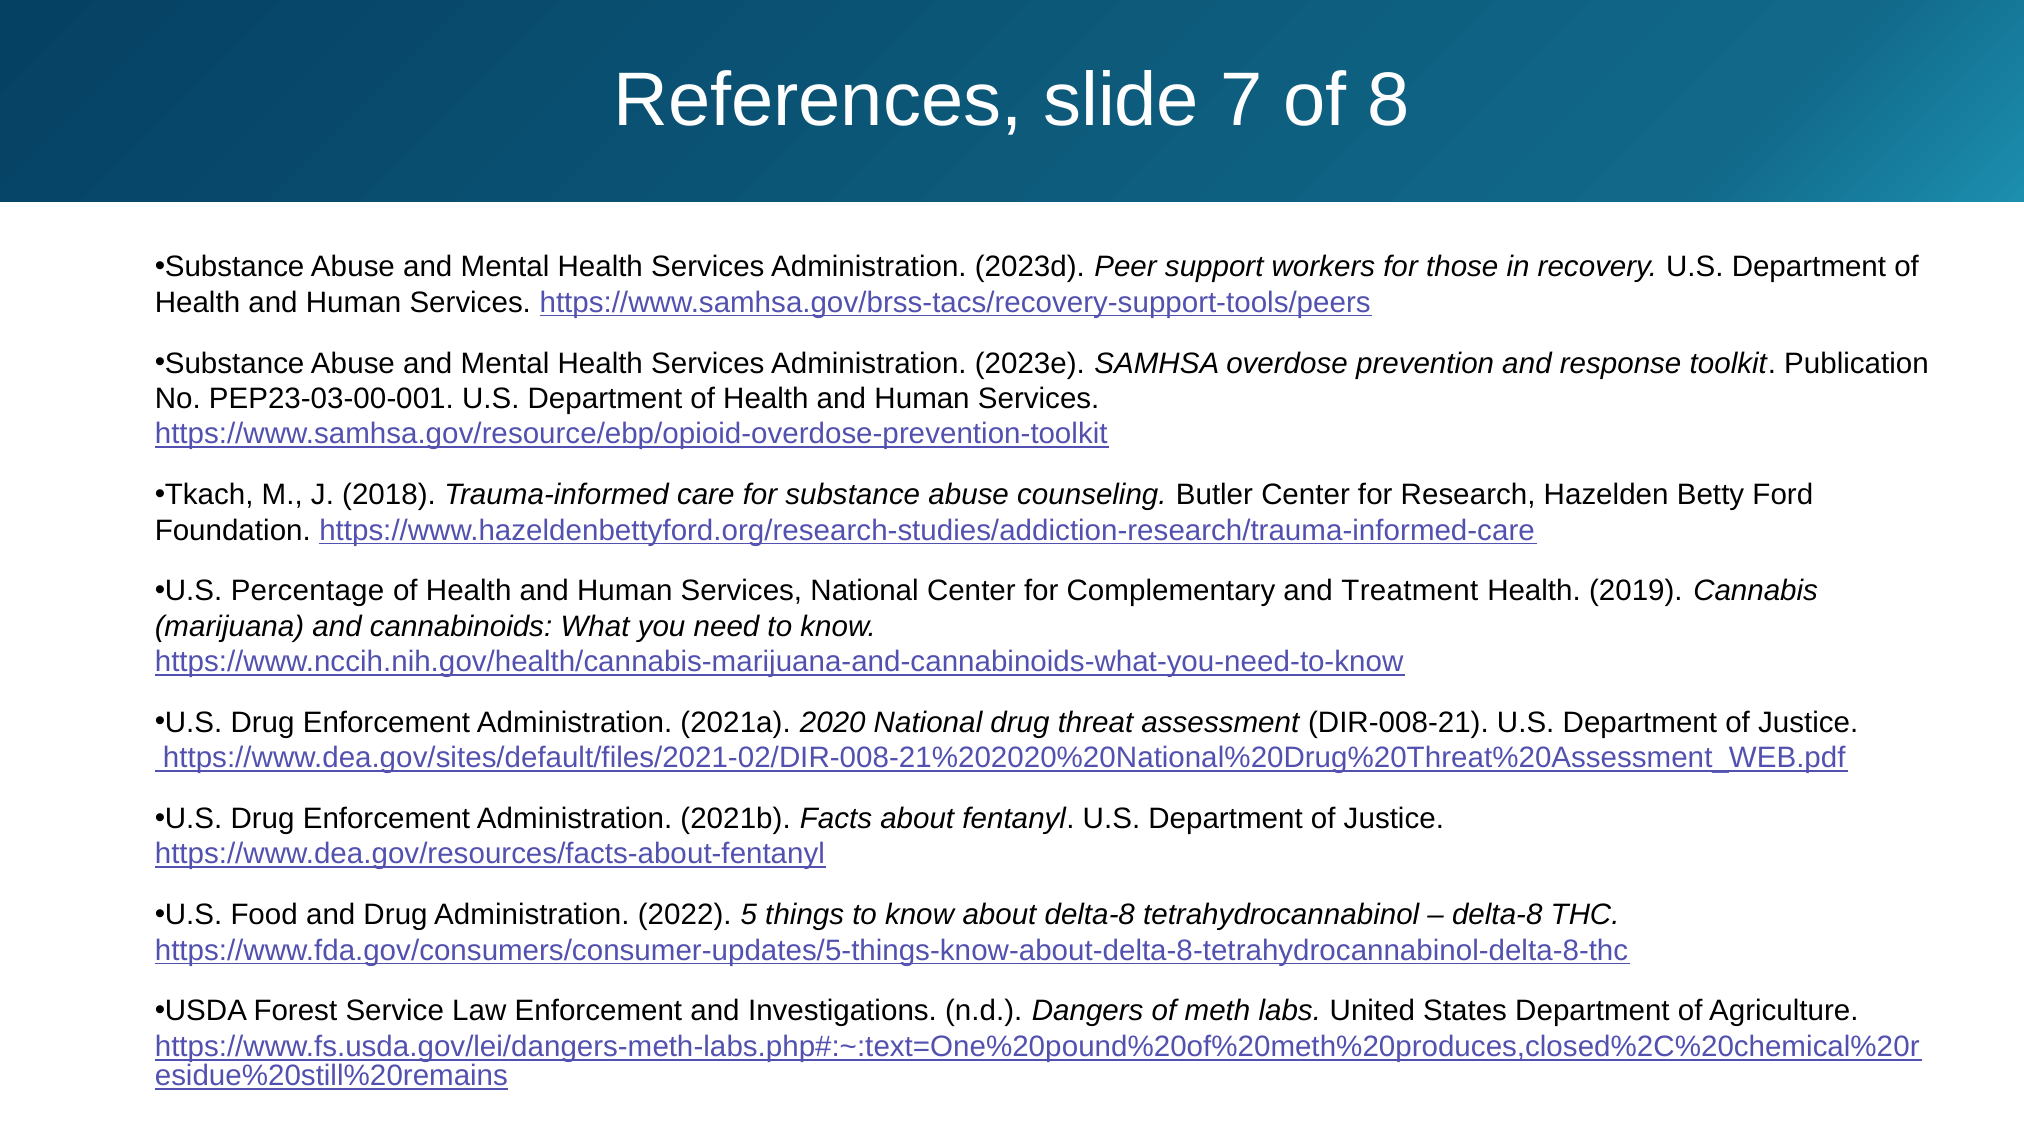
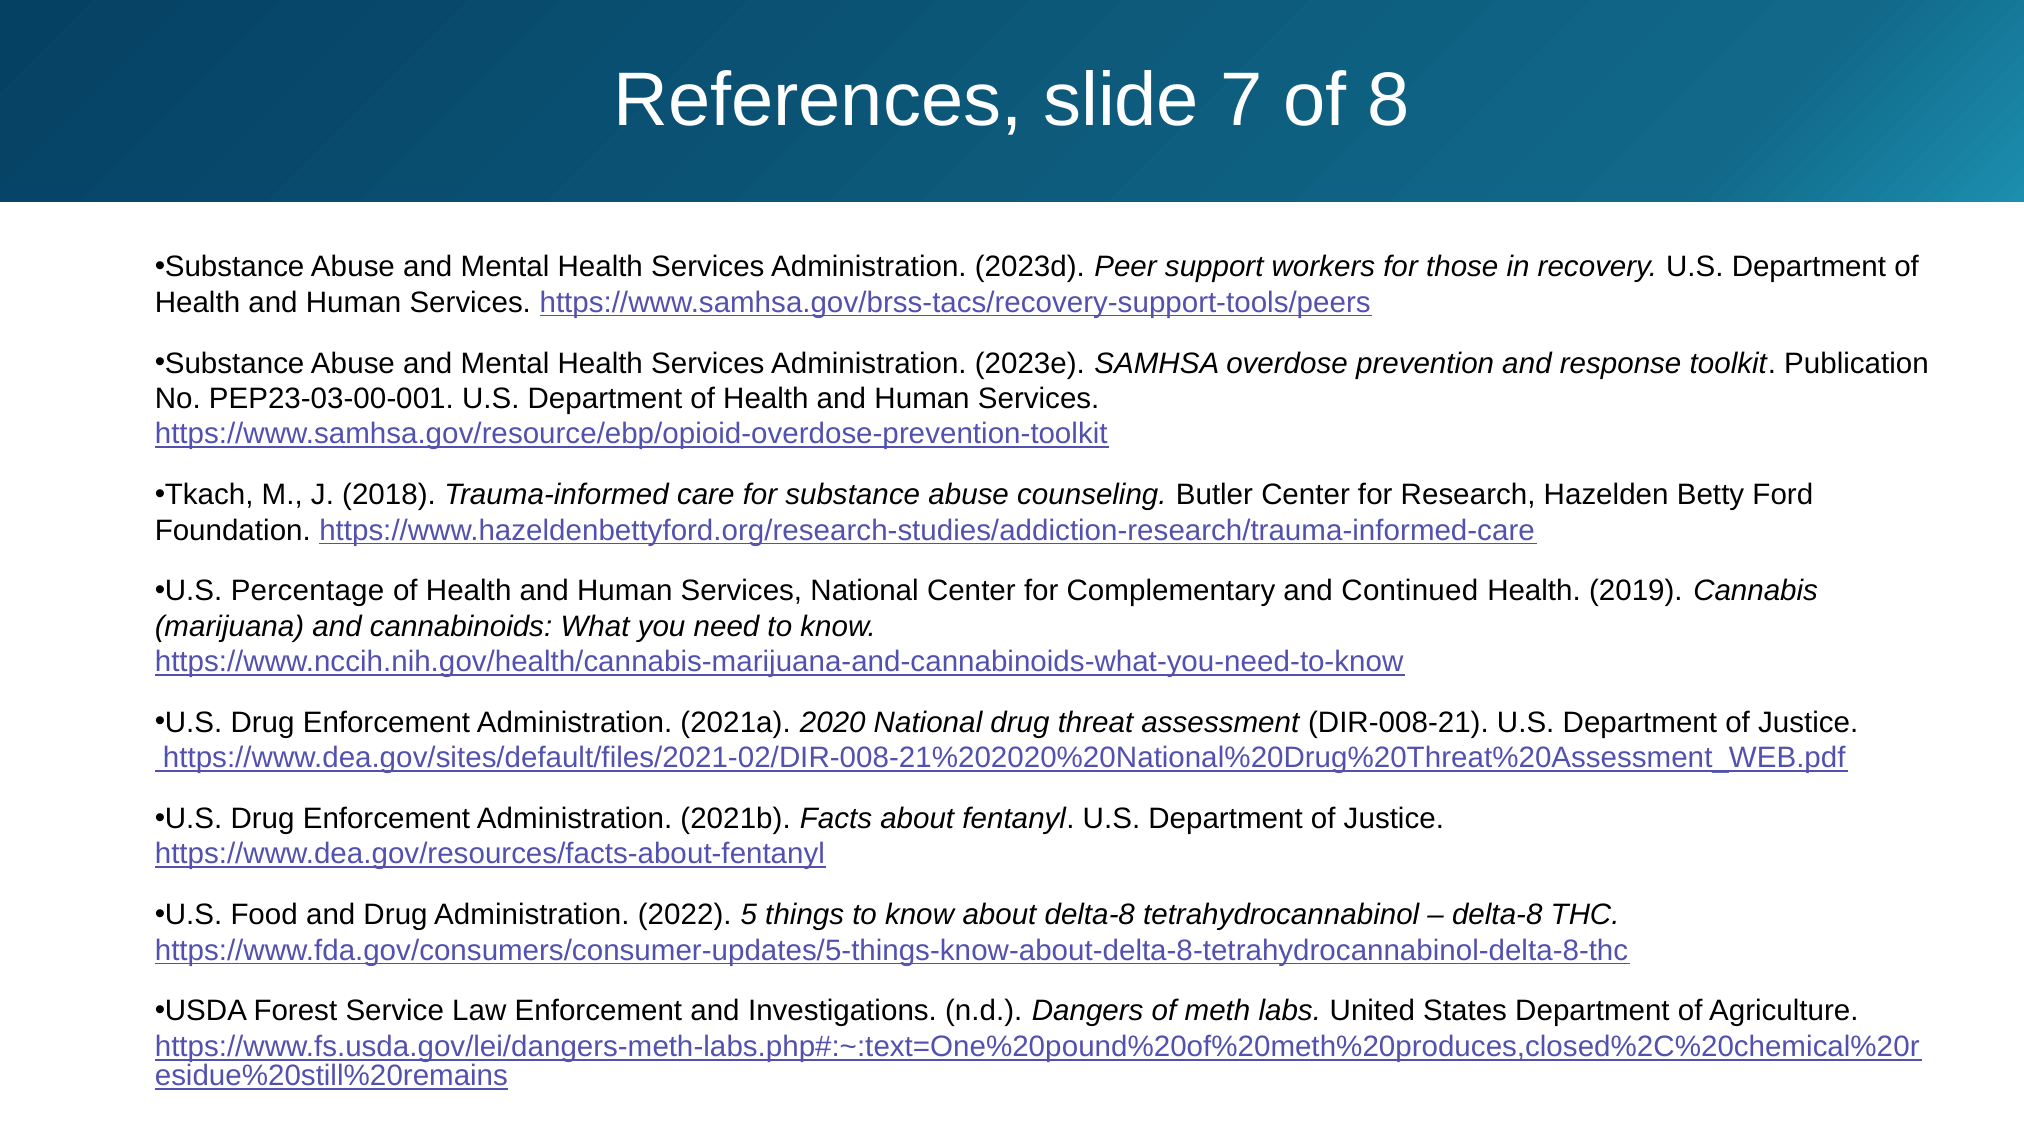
Treatment: Treatment -> Continued (1410, 591)
